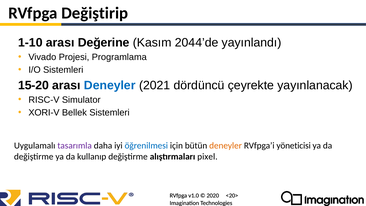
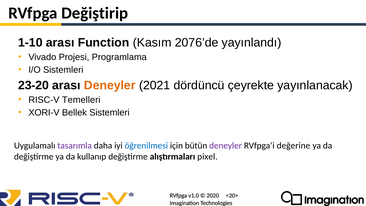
Değerine: Değerine -> Function (104, 43)
2044’de: 2044’de -> 2076’de (197, 43)
15-20: 15-20 -> 23-20 (33, 85)
Deneyler colour: blue -> orange (110, 85)
Simulator: Simulator -> Temelleri (81, 100)
deneyler colour: orange -> purple (226, 145)
yöneticisi: yöneticisi -> değerine (293, 145)
